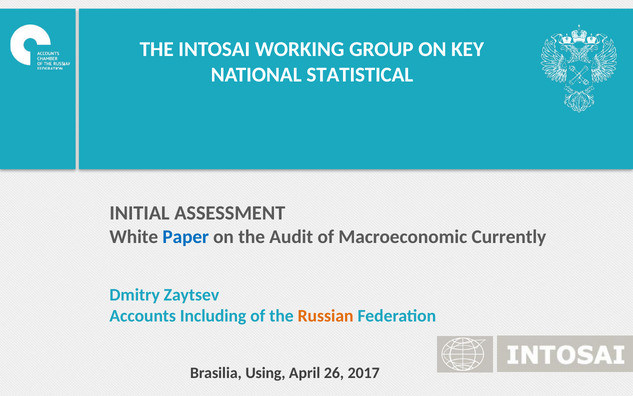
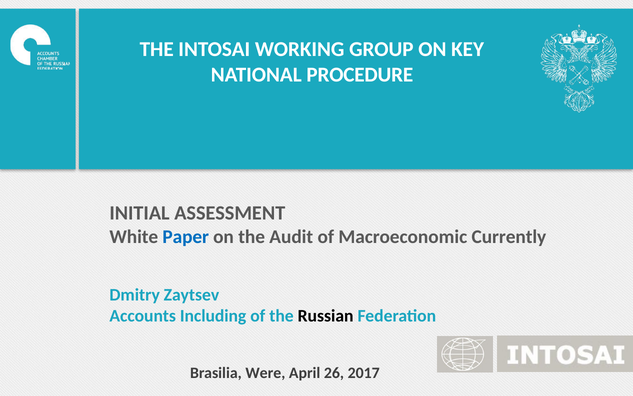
STATISTICAL: STATISTICAL -> PROCEDURE (360, 75)
Russian colour: orange -> black (326, 316)
Using: Using -> Were (265, 373)
